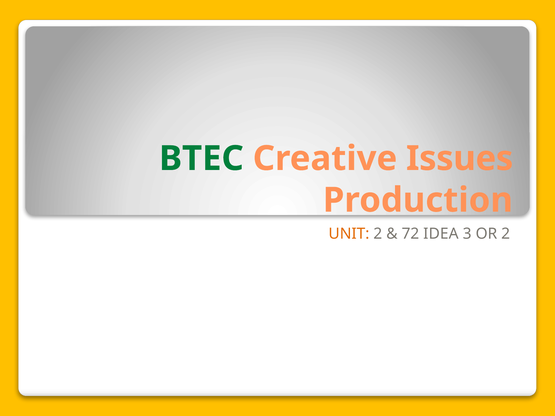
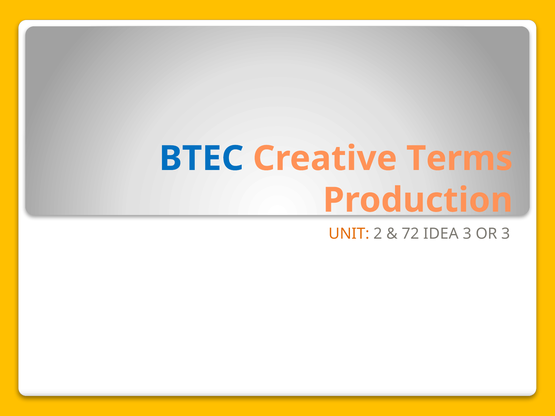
BTEC colour: green -> blue (201, 159)
Issues: Issues -> Terms (460, 159)
OR 2: 2 -> 3 (506, 234)
